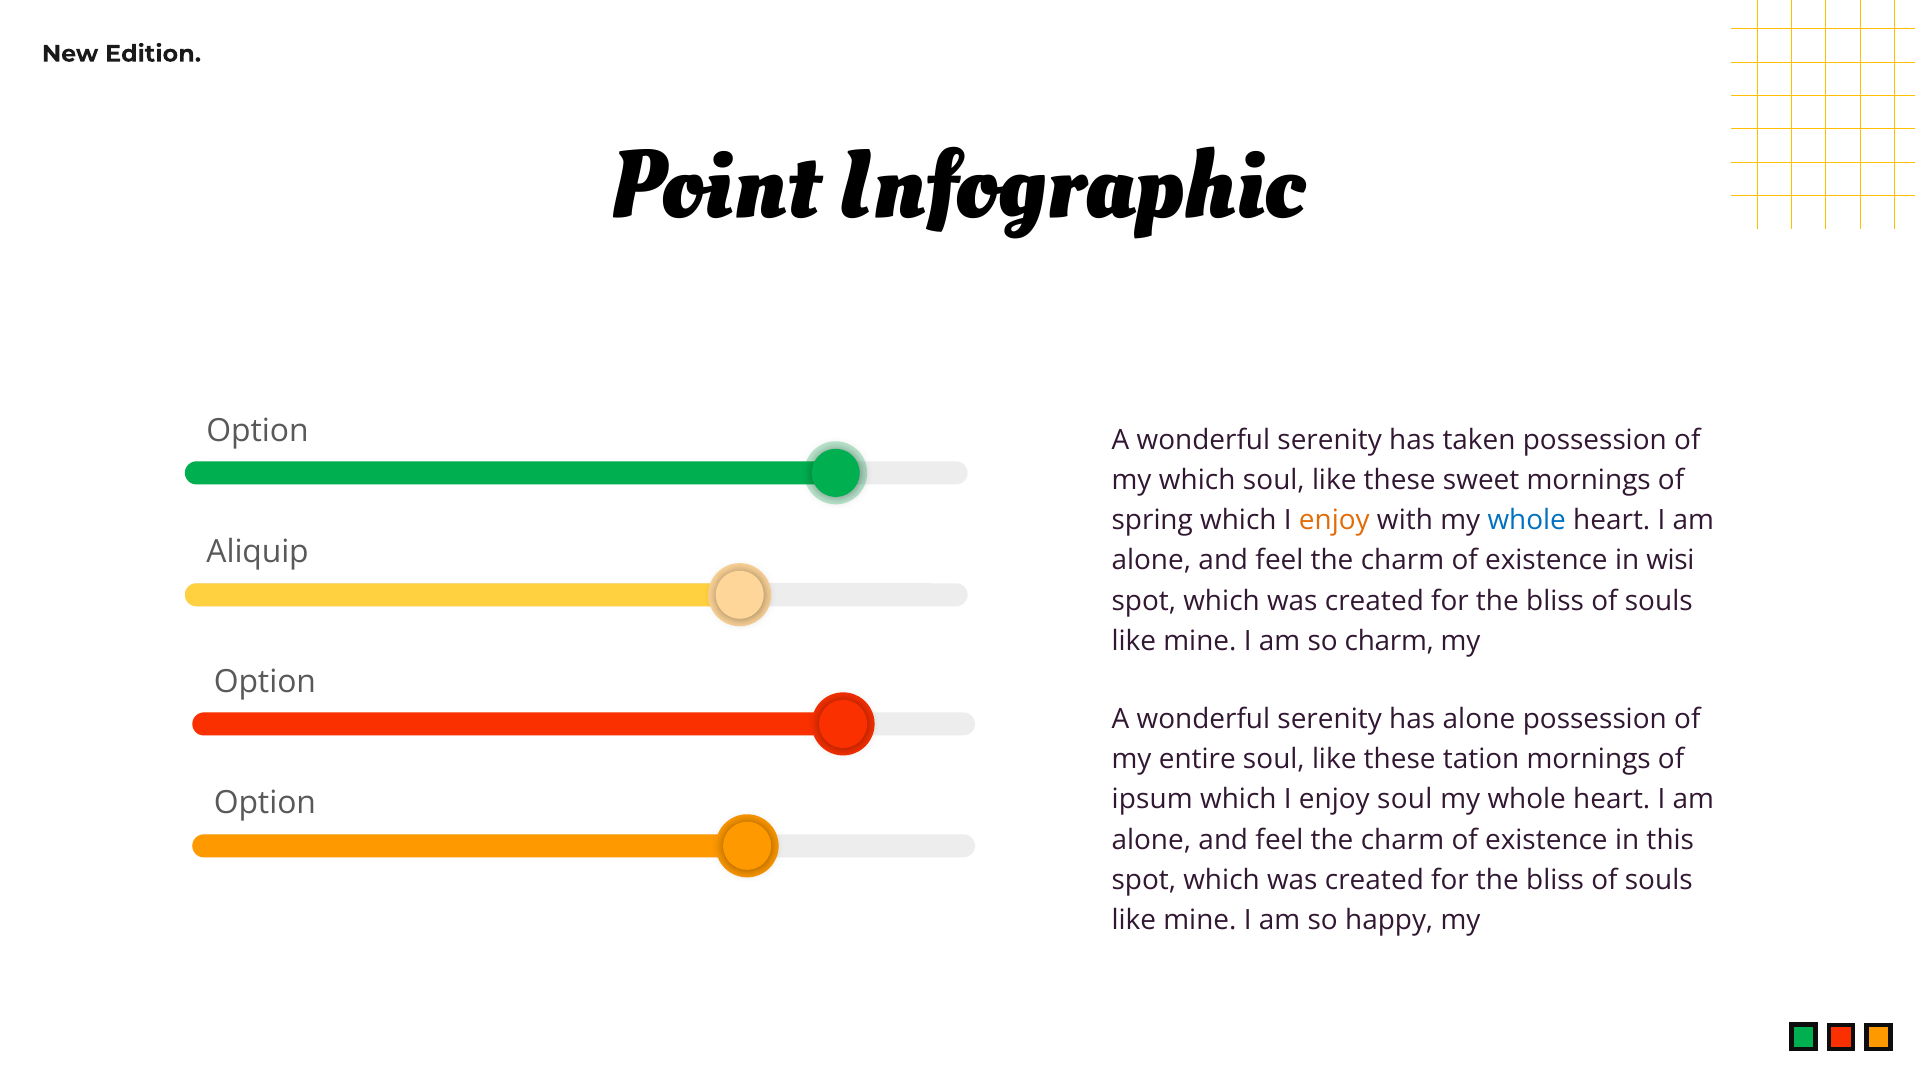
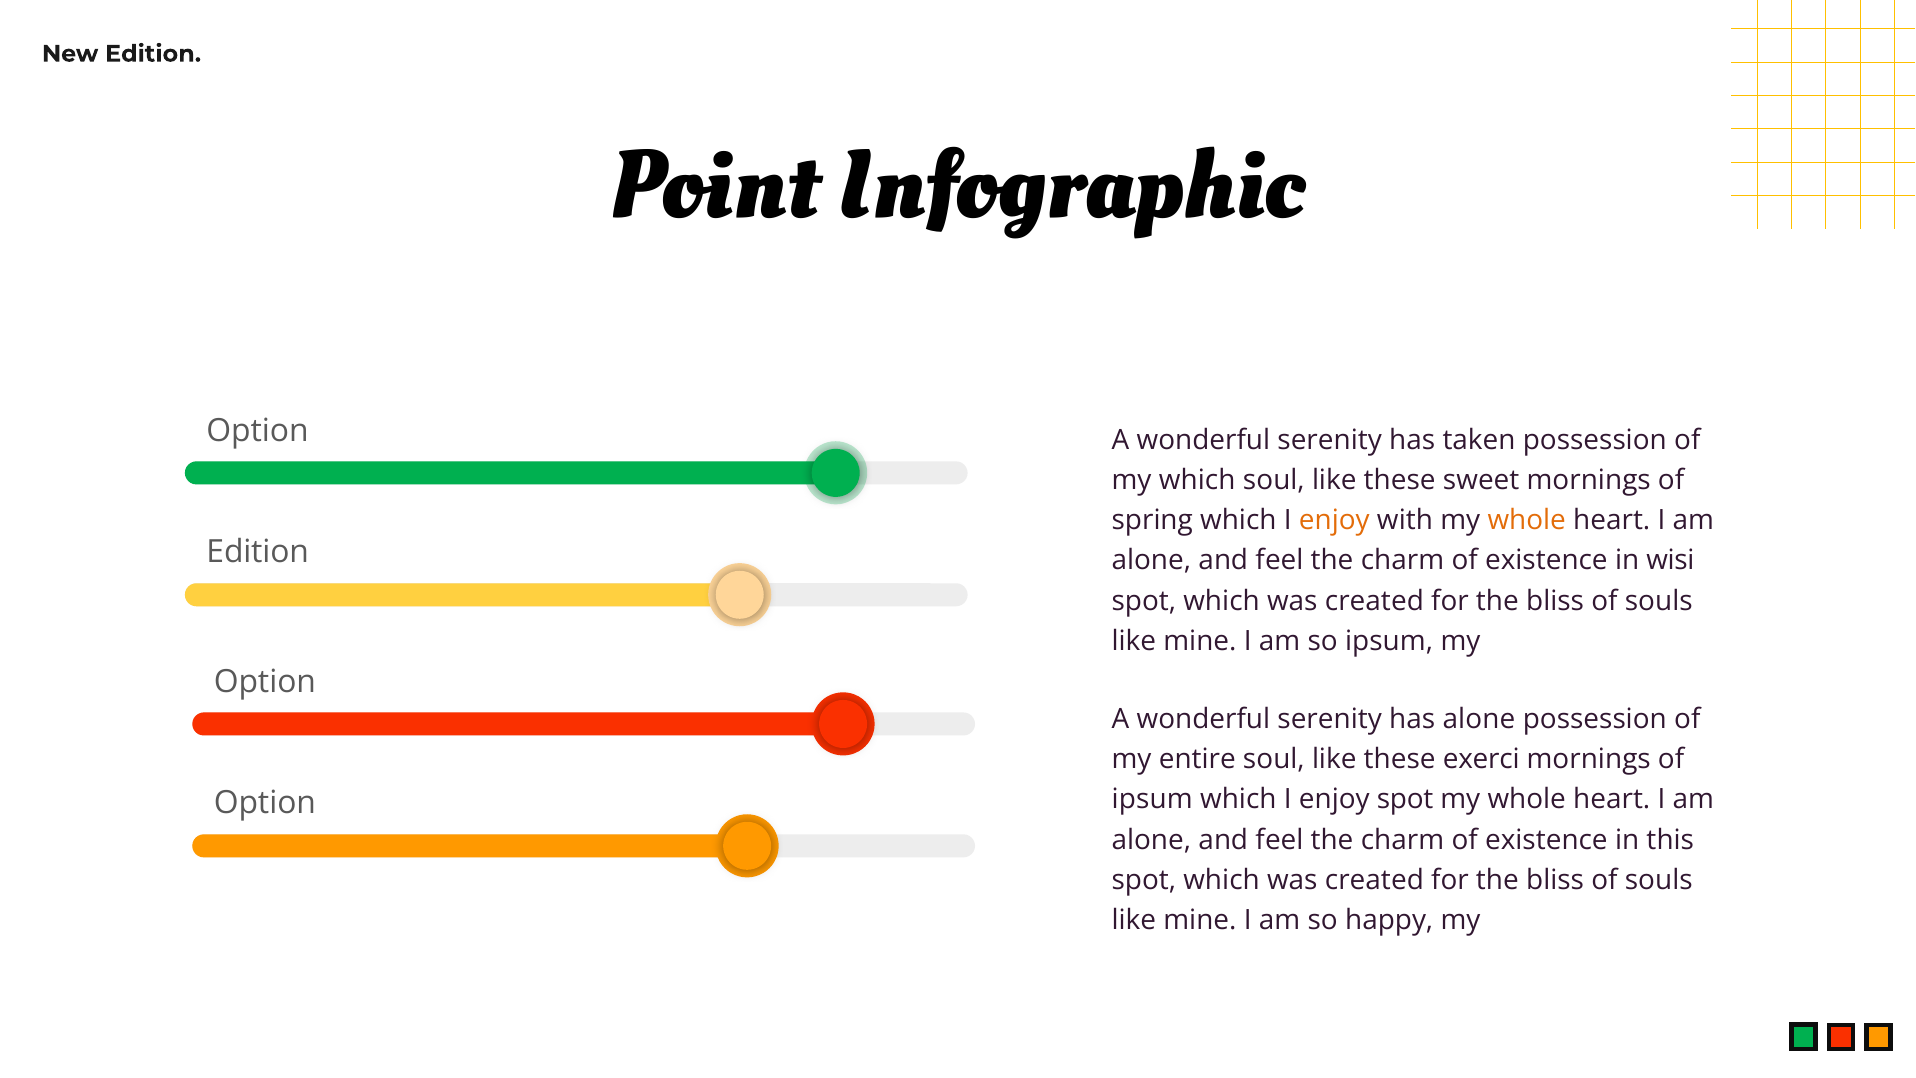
whole colour: blue -> orange (1527, 520)
Aliquip: Aliquip -> Edition (258, 552)
so charm: charm -> ipsum (1389, 641)
tation: tation -> exerci (1481, 759)
enjoy soul: soul -> spot (1405, 800)
